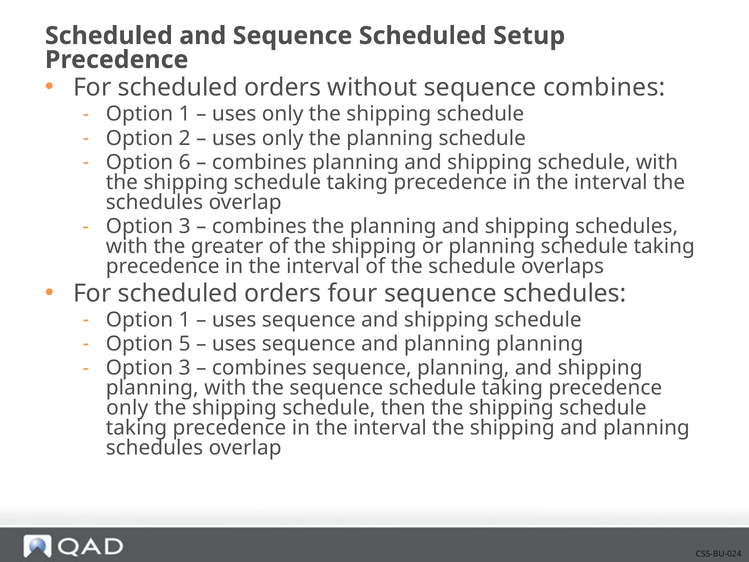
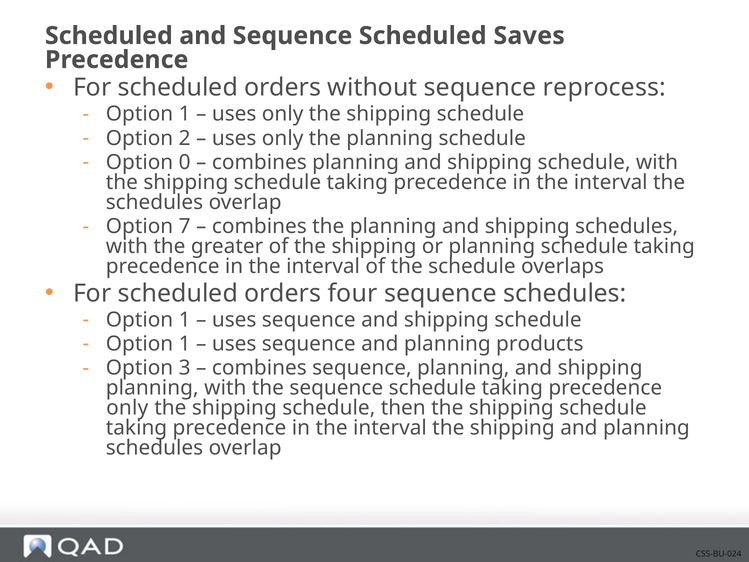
Setup: Setup -> Saves (529, 36)
sequence combines: combines -> reprocess (604, 88)
6: 6 -> 0 (185, 162)
3: 3 -> 7 (185, 226)
5: 5 -> 1 (185, 344)
planning planning: planning -> products (540, 344)
